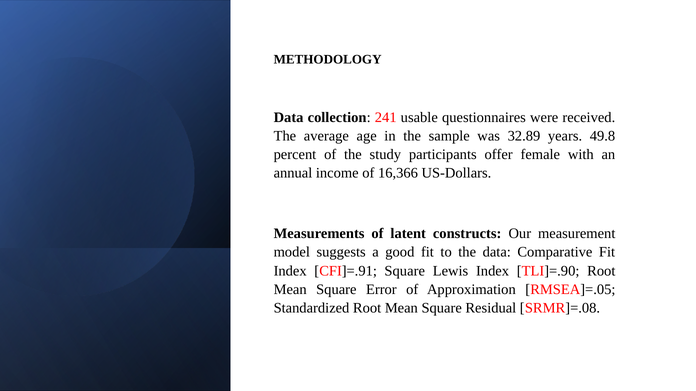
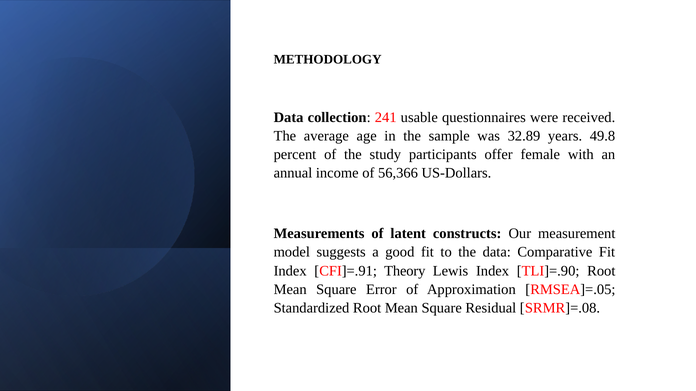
16,366: 16,366 -> 56,366 (398, 173)
CFI]=.91 Square: Square -> Theory (405, 271)
